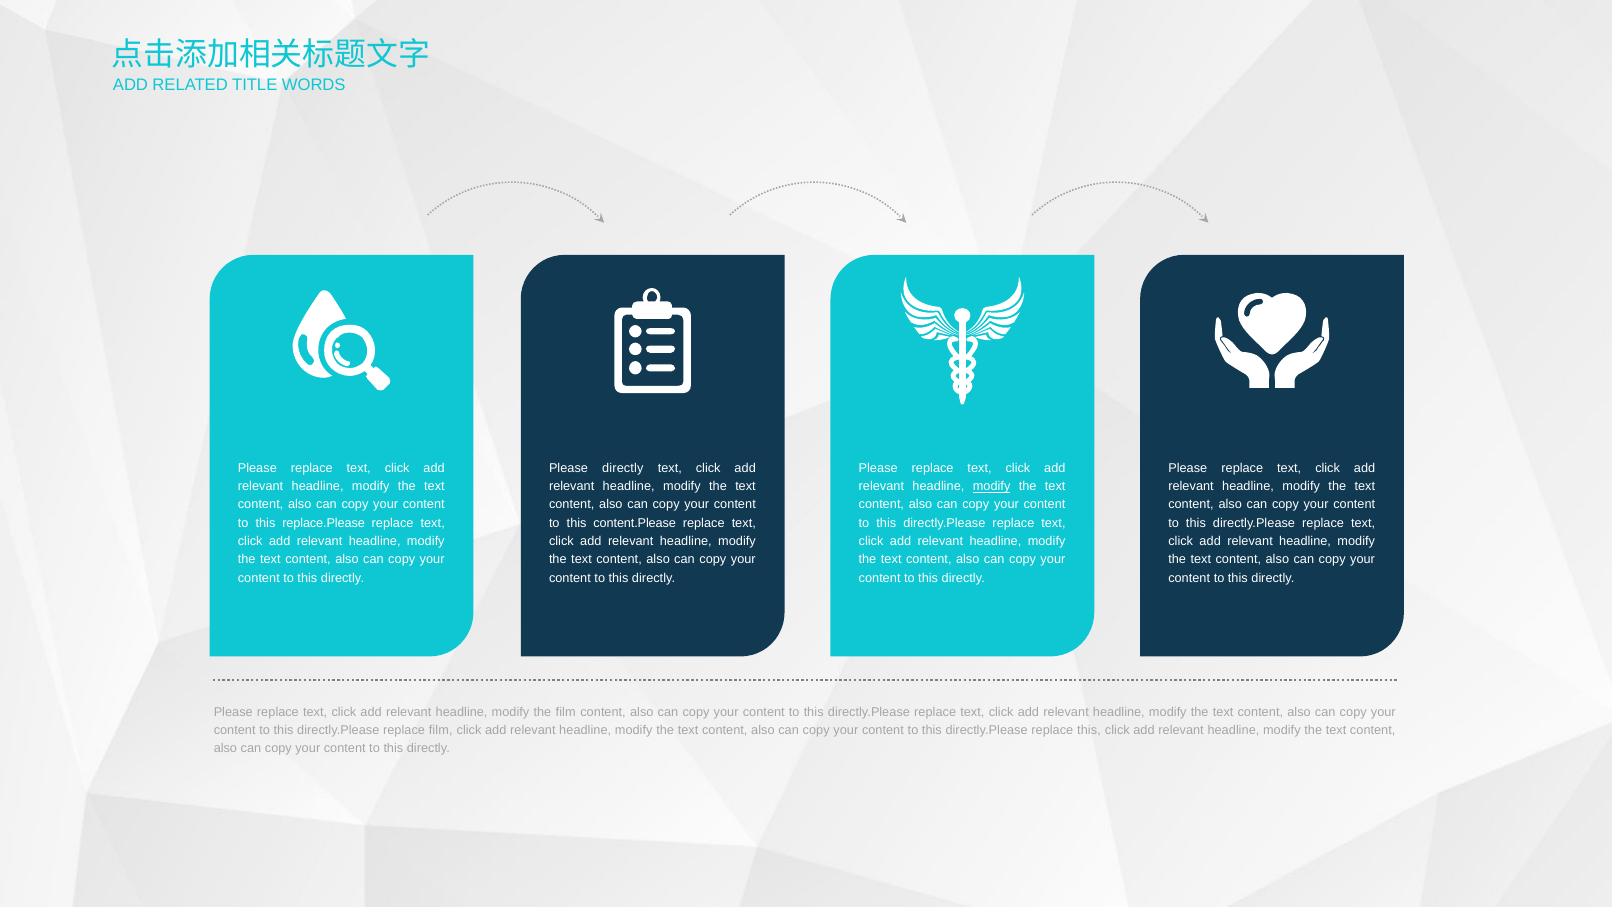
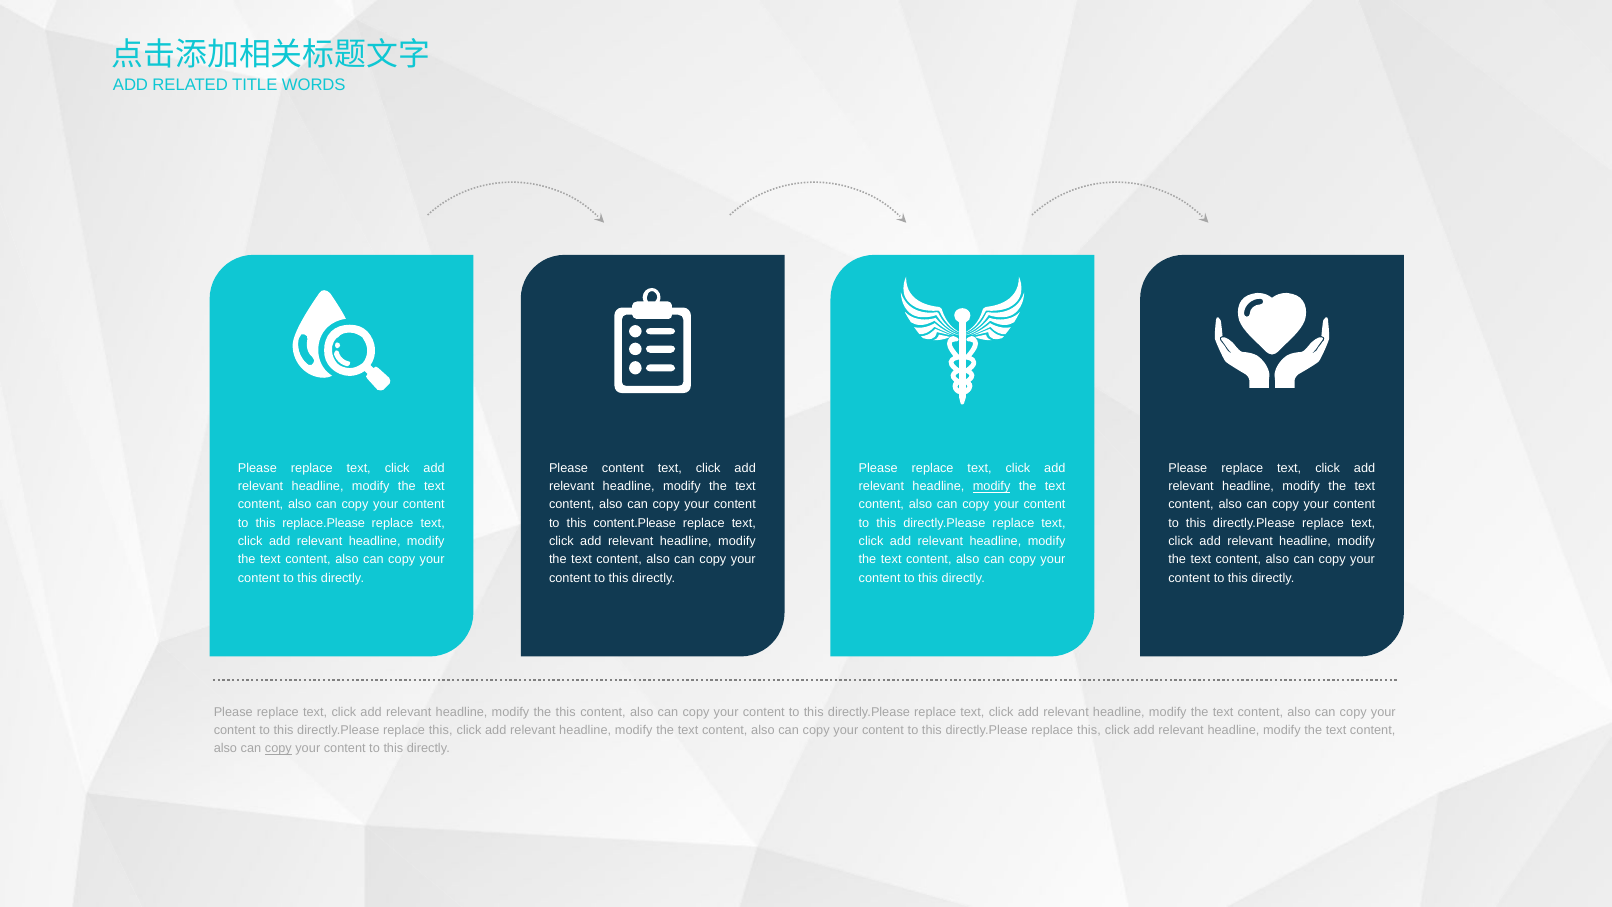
Please directly: directly -> content (623, 468)
the film: film -> this (566, 712)
film: film -> this (441, 730)
copy underline: none -> present (278, 748)
